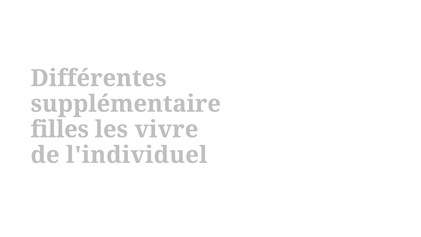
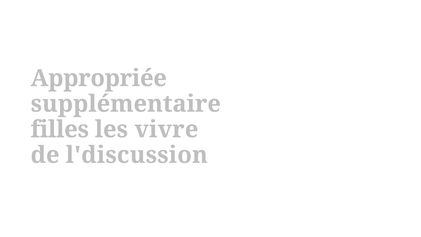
Différentes: Différentes -> Appropriée (99, 78)
l'individuel: l'individuel -> l'discussion (137, 155)
